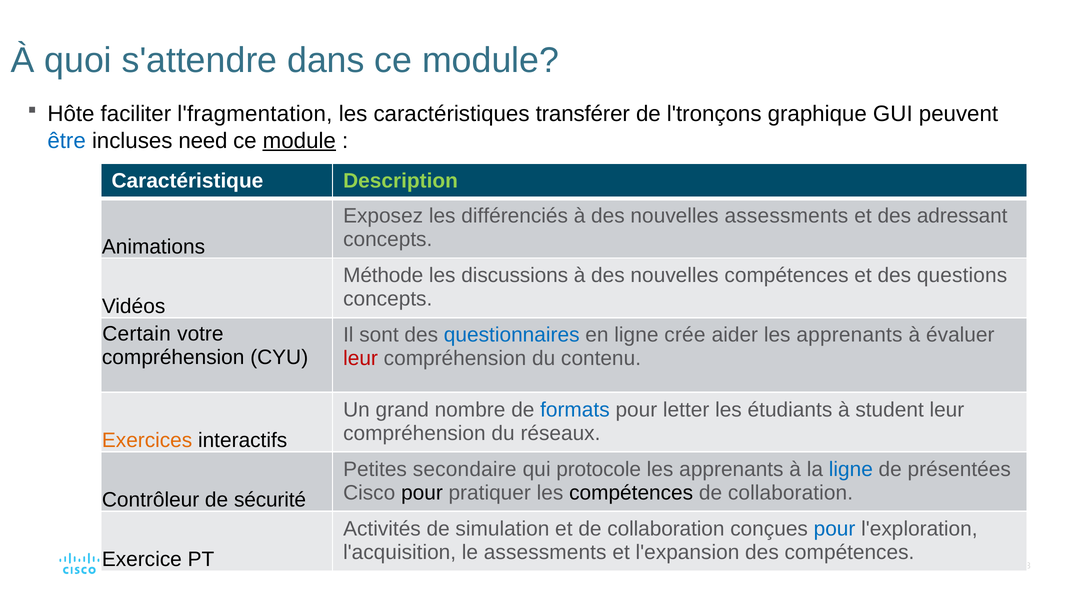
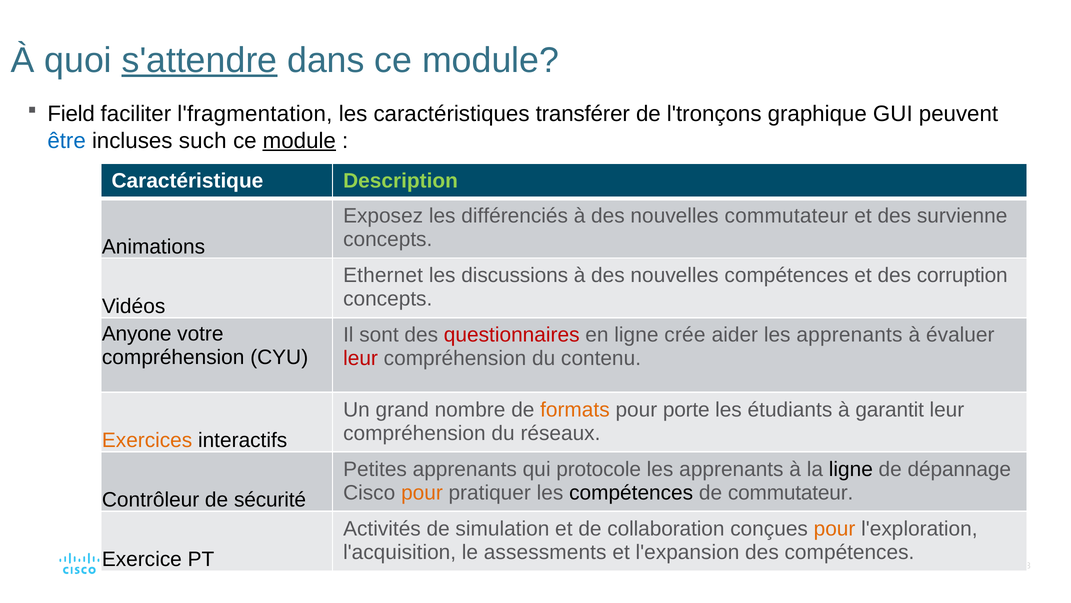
s'attendre underline: none -> present (199, 60)
Hôte: Hôte -> Field (71, 114)
need: need -> such (203, 141)
nouvelles assessments: assessments -> commutateur (786, 216)
adressant: adressant -> survienne (962, 216)
Méthode: Méthode -> Ethernet (383, 275)
questions: questions -> corruption (962, 275)
Certain: Certain -> Anyone (137, 334)
questionnaires colour: blue -> red (512, 335)
formats colour: blue -> orange (575, 409)
letter: letter -> porte (686, 409)
student: student -> garantit (890, 409)
Petites secondaire: secondaire -> apprenants (465, 469)
ligne colour: blue -> black (851, 469)
présentées: présentées -> dépannage (959, 469)
pour colour: black -> orange (422, 492)
collaboration: collaboration -> commutateur (791, 492)
pour colour: blue -> orange (835, 528)
